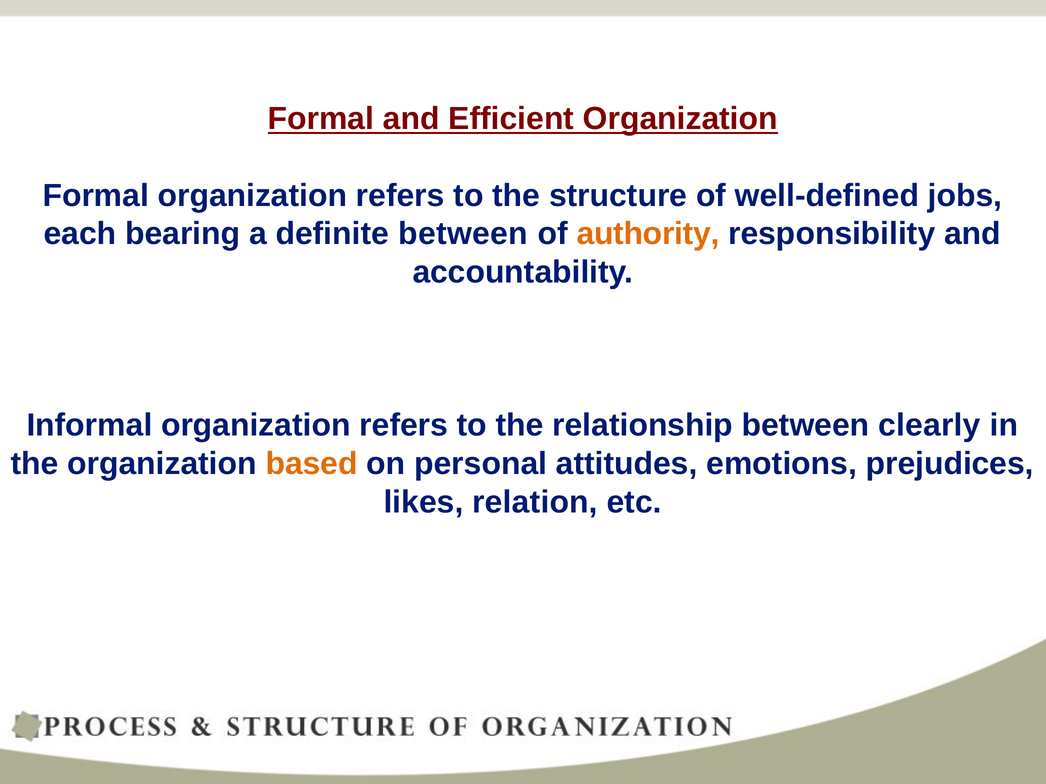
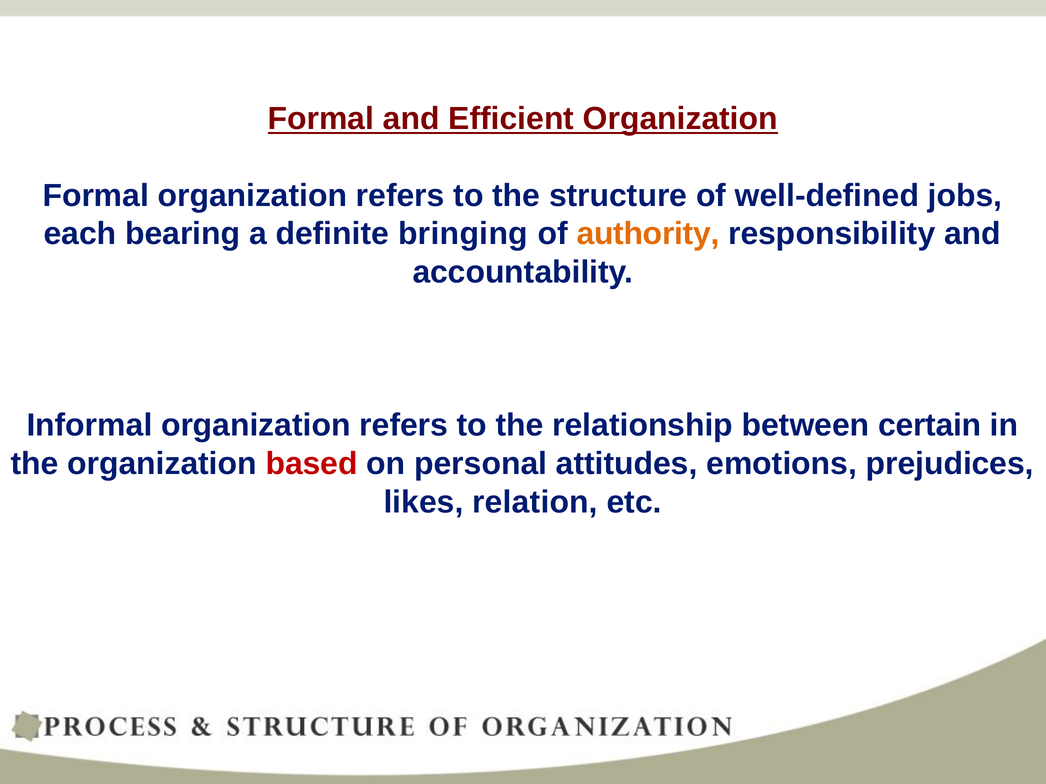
definite between: between -> bringing (463, 234)
clearly: clearly -> certain (930, 426)
based colour: orange -> red (312, 464)
